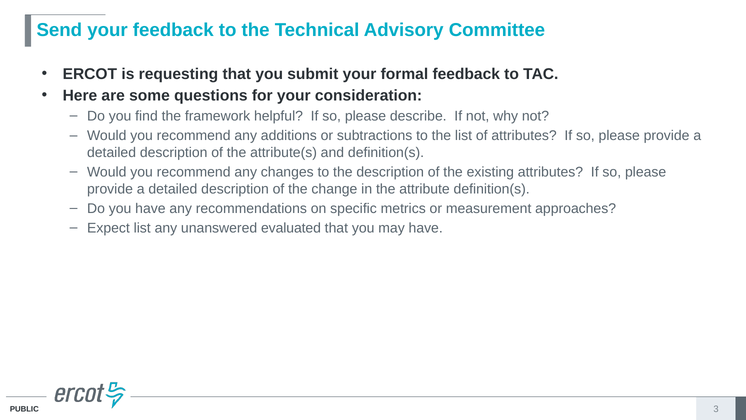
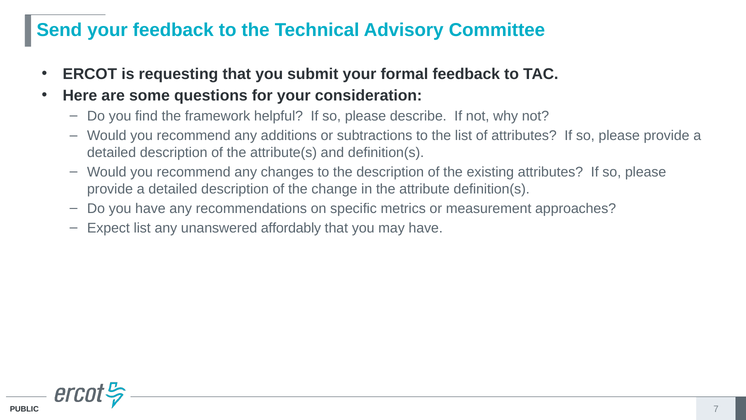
evaluated: evaluated -> affordably (291, 228)
3: 3 -> 7 (716, 409)
